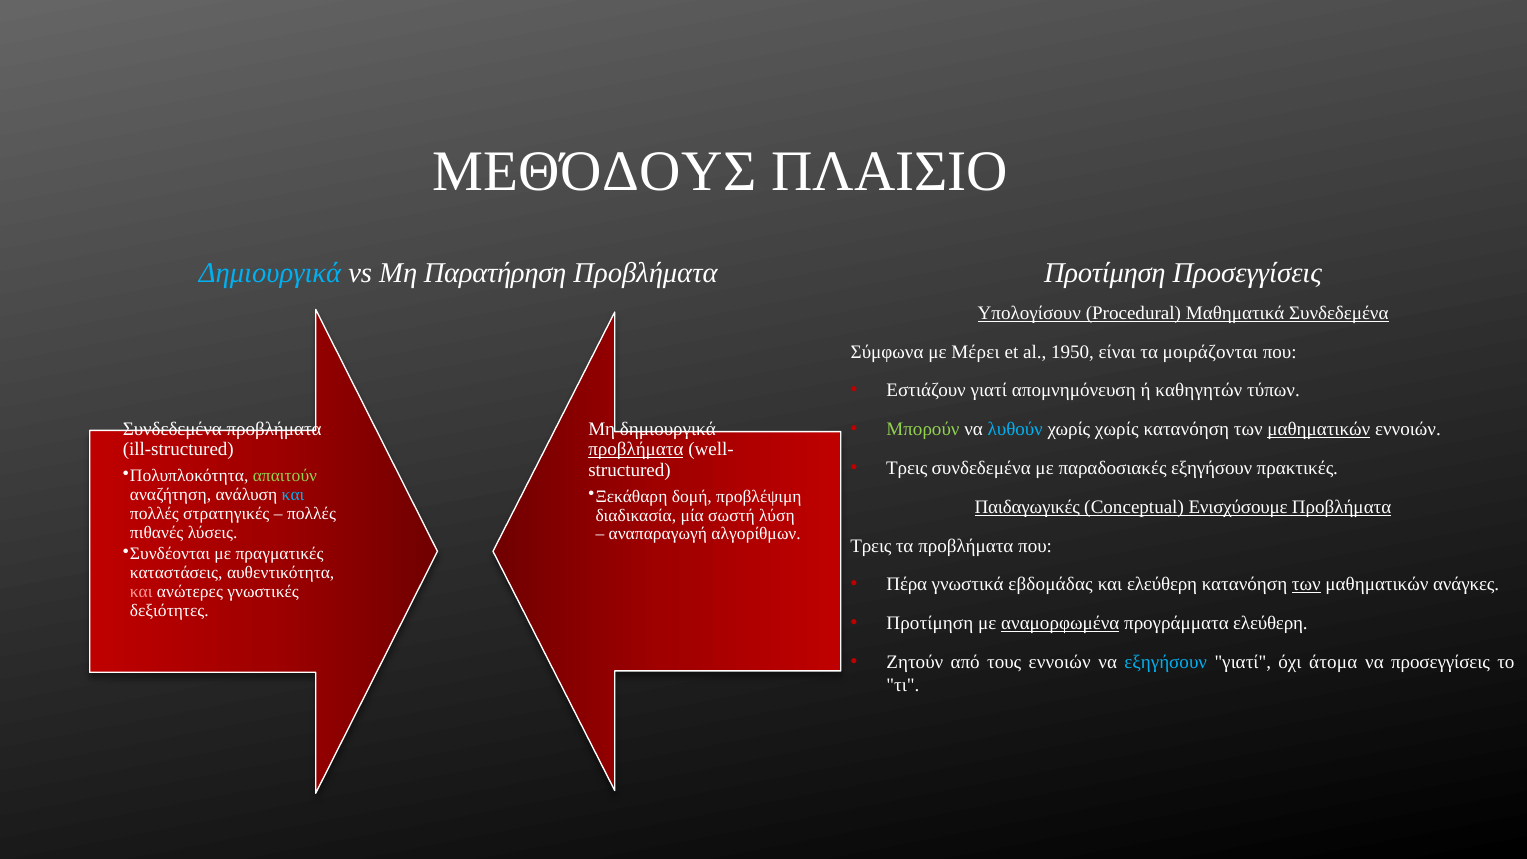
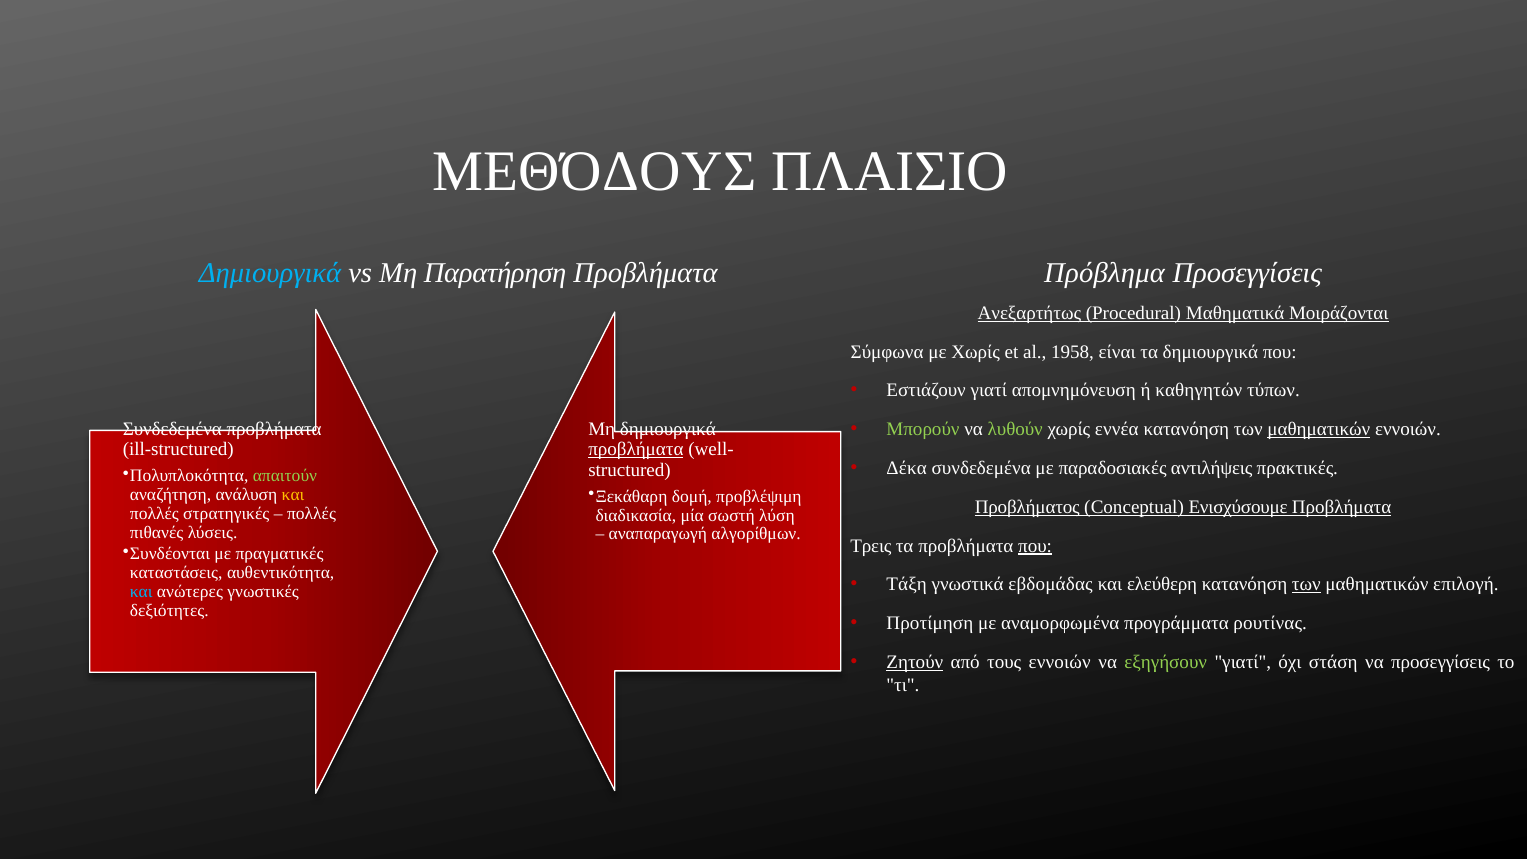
Προτίμηση: Προτίμηση -> Πρόβλημα (1105, 273)
Υπολογίσουν: Υπολογίσουν -> Ανεξαρτήτως (1029, 313)
Μαθηματικά Συνδεδεμένα: Συνδεδεμένα -> Μοιράζονται (1339, 313)
με Μέρει: Μέρει -> Χωρίς (976, 352)
1950: 1950 -> 1958 (1073, 352)
τα μοιράζονται: μοιράζονται -> δημιουργικά (1210, 352)
λυθούν colour: light blue -> light green (1015, 429)
χωρίς χωρίς: χωρίς -> εννέα (1117, 429)
Τρεις: Τρεις -> Δέκα (907, 468)
παραδοσιακές εξηγήσουν: εξηγήσουν -> αντιλήψεις (1212, 468)
και colour: light blue -> yellow (293, 495)
Παιδαγωγικές: Παιδαγωγικές -> Προβλήματος (1027, 507)
που underline: none -> present (1035, 546)
Πέρα: Πέρα -> Τάξη (907, 585)
ανάγκες: ανάγκες -> επιλογή (1466, 585)
και colour: pink -> light blue (141, 592)
αναμορφωμένα underline: present -> none (1060, 623)
προγράμματα ελεύθερη: ελεύθερη -> ρουτίνας (1270, 623)
Ζητούν underline: none -> present (915, 662)
εξηγήσουν colour: light blue -> light green (1166, 662)
άτομα: άτομα -> στάση (1333, 662)
